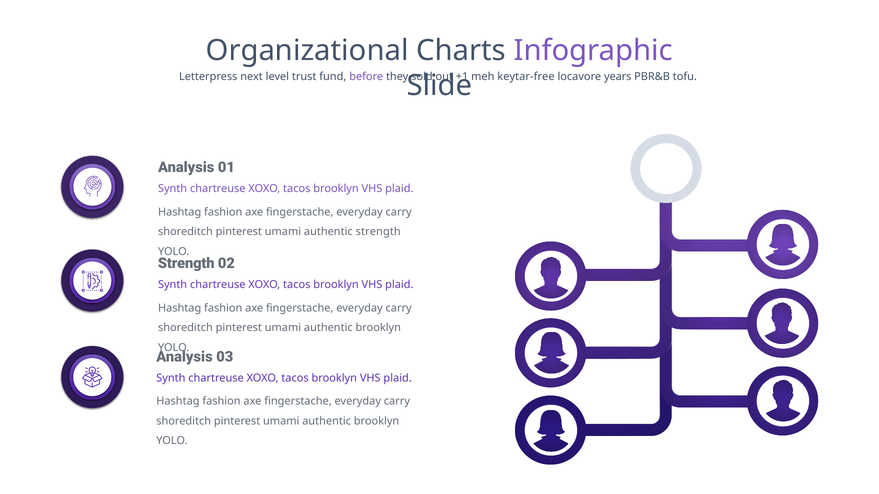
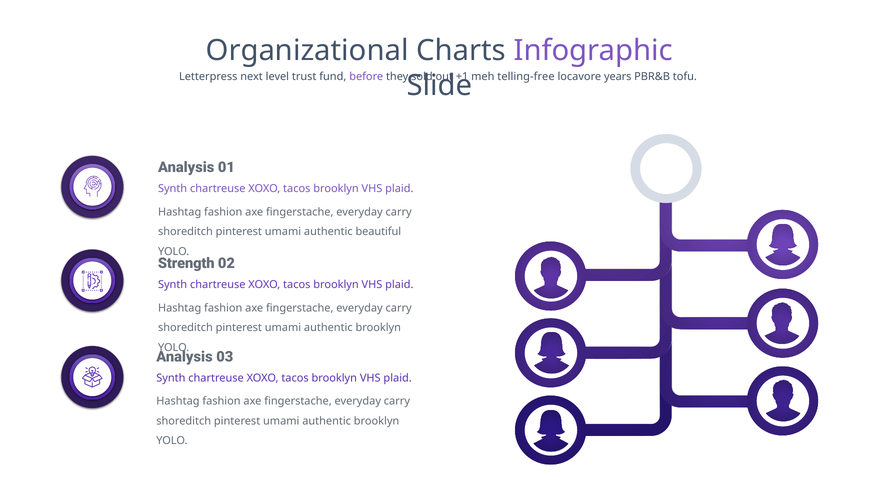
keytar-free: keytar-free -> telling-free (526, 77)
authentic strength: strength -> beautiful (378, 232)
